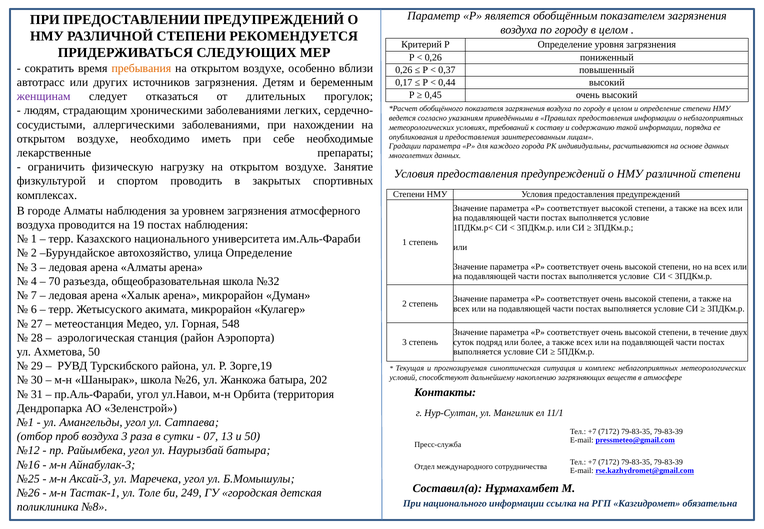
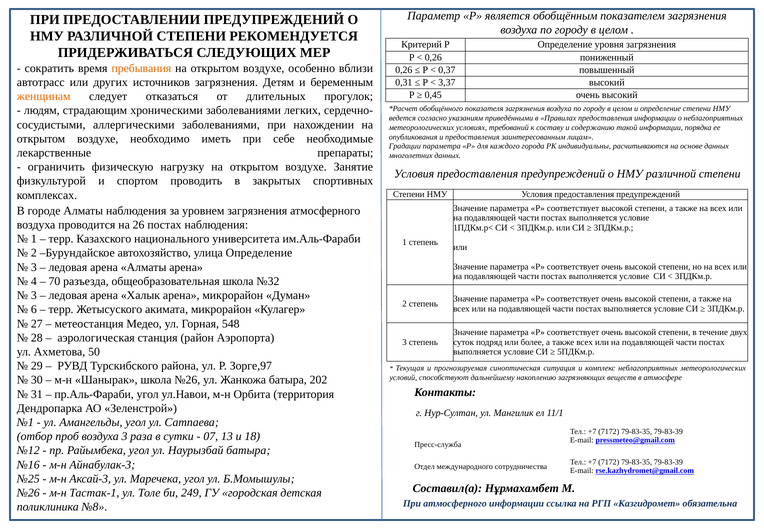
0,17: 0,17 -> 0,31 (404, 82)
0,44: 0,44 -> 3,37 (447, 82)
женщинам colour: purple -> orange (44, 96)
19: 19 -> 26 (139, 225)
7: 7 -> 3 (34, 295)
Зорге,19: Зорге,19 -> Зорге,97 (251, 366)
и 50: 50 -> 18 (252, 436)
При национального: национального -> атмосферного (455, 504)
